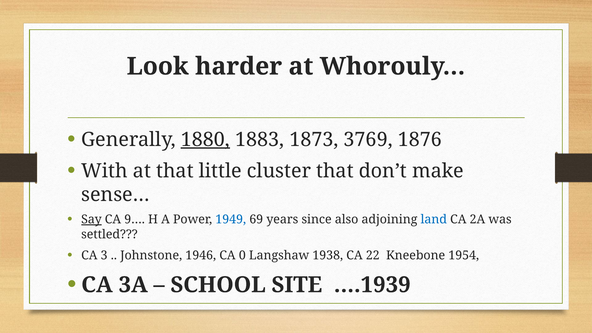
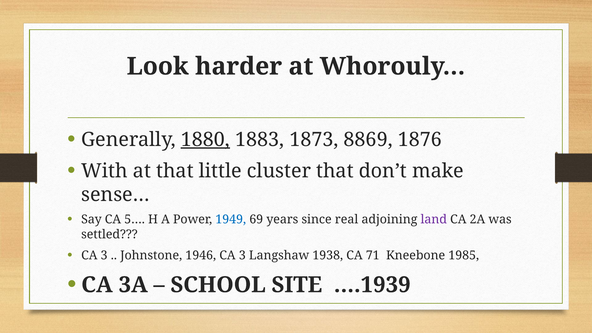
3769: 3769 -> 8869 (368, 140)
Say underline: present -> none (91, 220)
9…: 9… -> 5… (135, 220)
also: also -> real (347, 220)
land colour: blue -> purple (434, 220)
1946 CA 0: 0 -> 3 (242, 255)
22: 22 -> 71 (373, 255)
1954: 1954 -> 1985 (464, 255)
